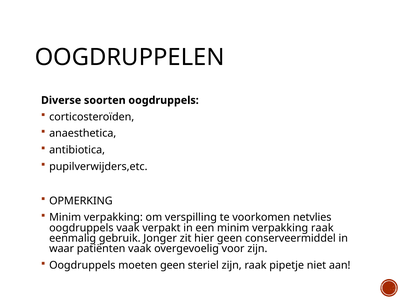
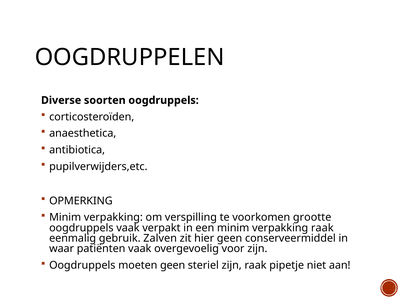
netvlies: netvlies -> grootte (312, 217)
Jonger: Jonger -> Zalven (160, 238)
